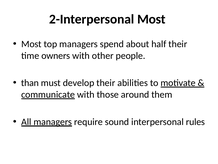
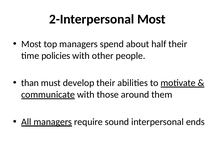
owners: owners -> policies (56, 56)
rules: rules -> ends (195, 121)
